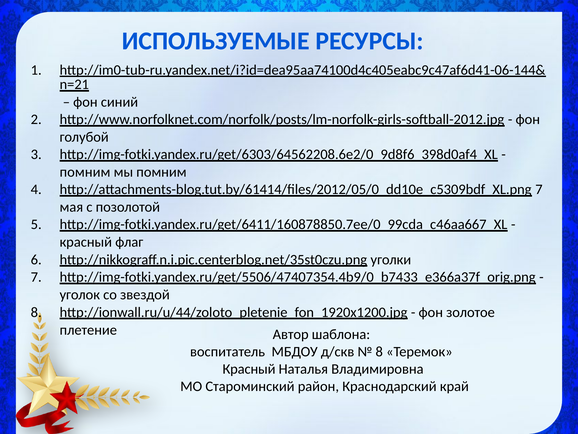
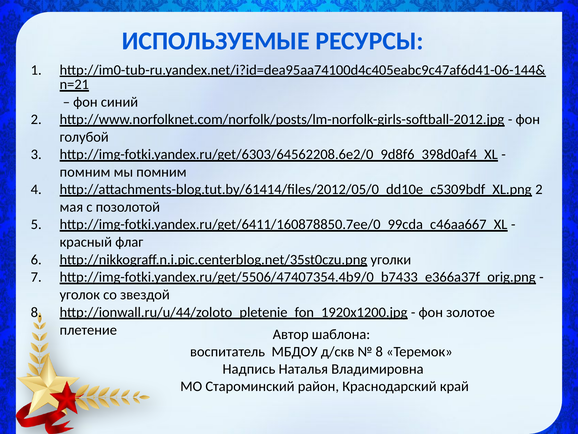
http://attachments-blog.tut.by/61414/files/2012/05/0_dd10e_c5309bdf_XL.png 7: 7 -> 2 (539, 189)
Красный: Красный -> Надпись (249, 369)
